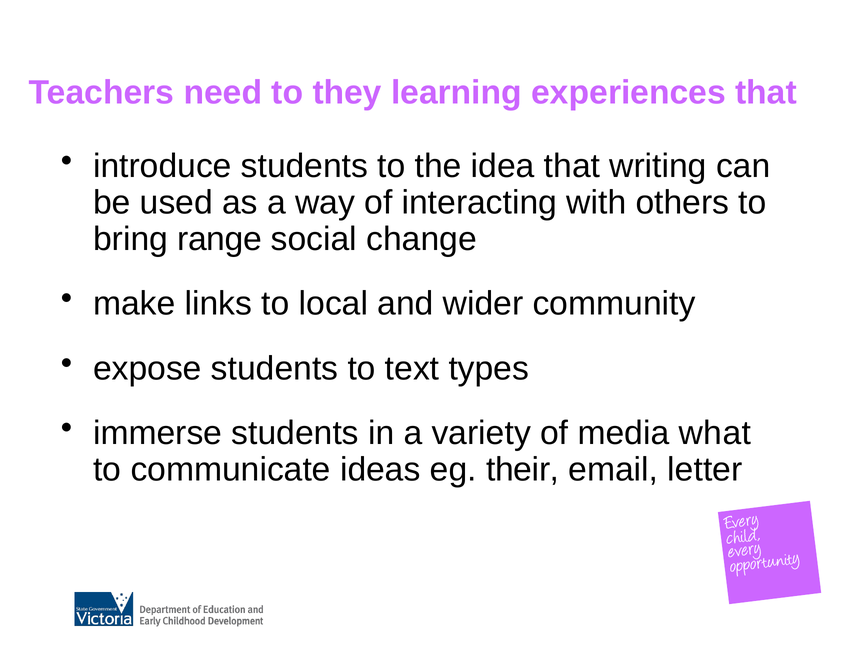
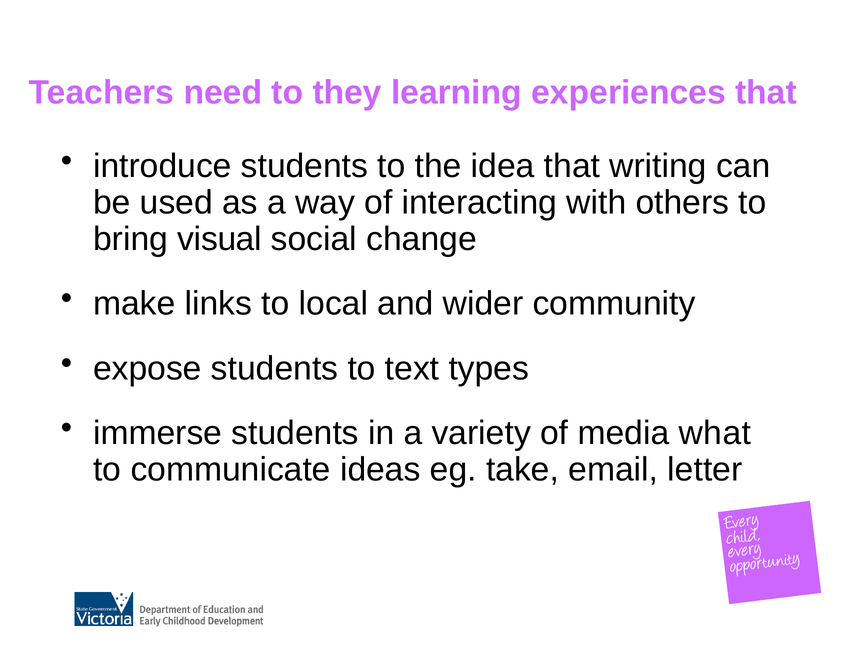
range: range -> visual (220, 239)
their: their -> take (523, 469)
